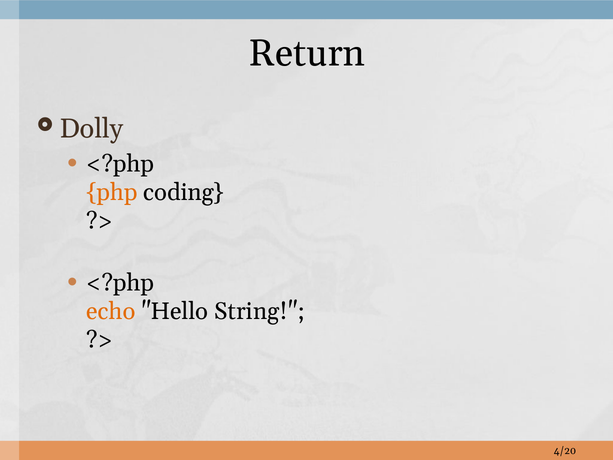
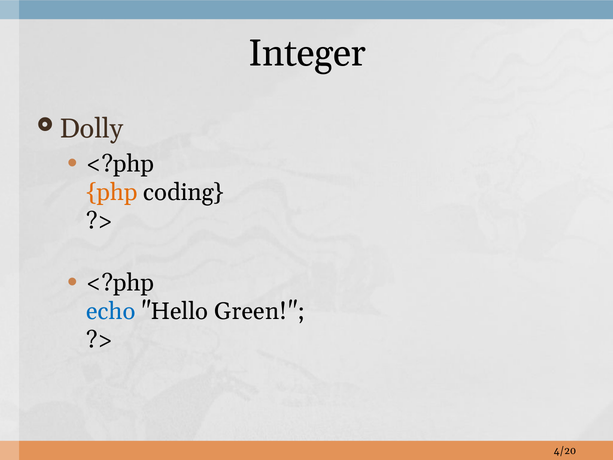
Return: Return -> Integer (307, 53)
echo colour: orange -> blue (111, 311)
String: String -> Green (260, 311)
